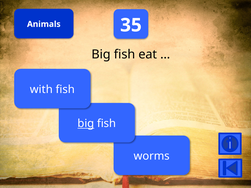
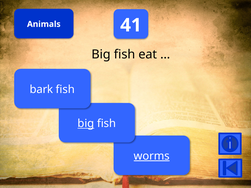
35: 35 -> 41 (131, 25)
with: with -> bark (41, 89)
worms underline: none -> present (152, 156)
